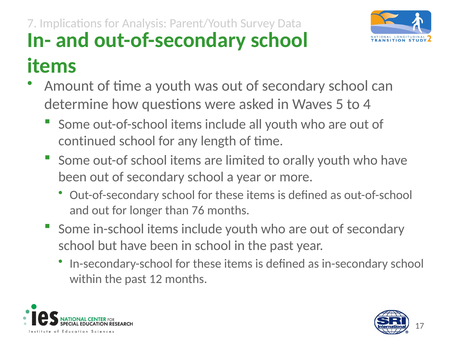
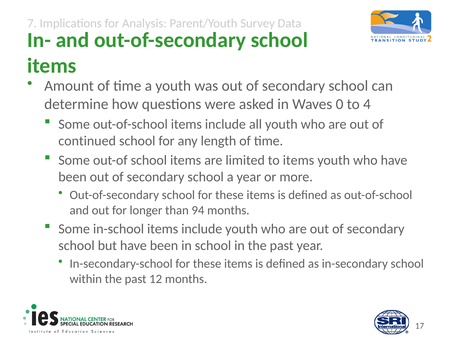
5: 5 -> 0 (340, 104)
to orally: orally -> items (299, 160)
76: 76 -> 94 (198, 211)
